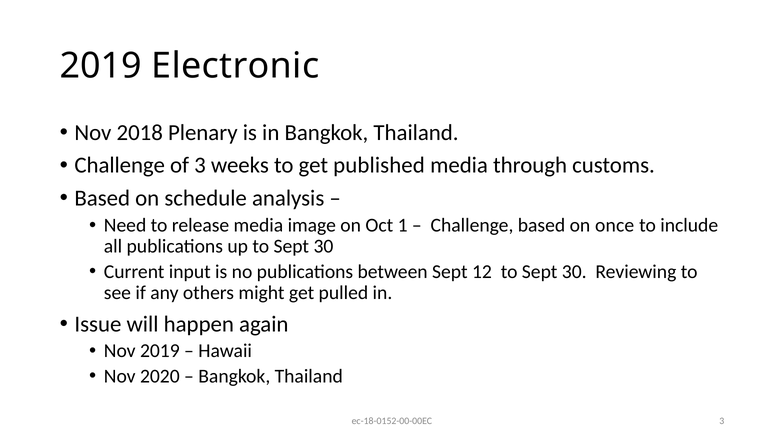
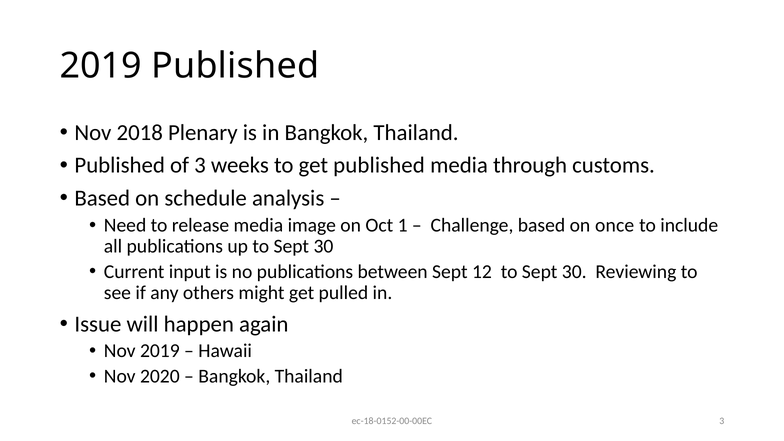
2019 Electronic: Electronic -> Published (235, 66)
Challenge: Challenge -> Published (120, 165)
